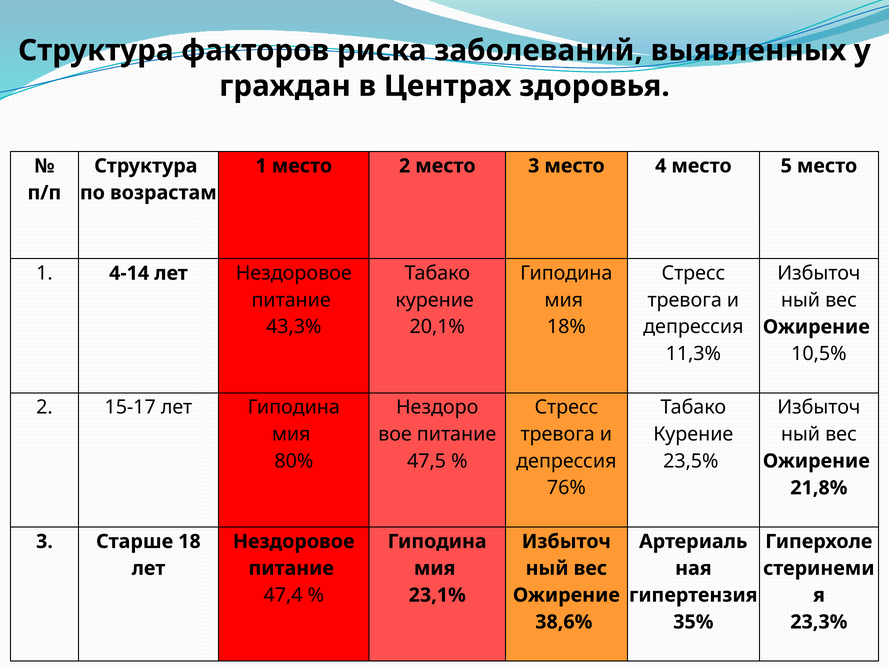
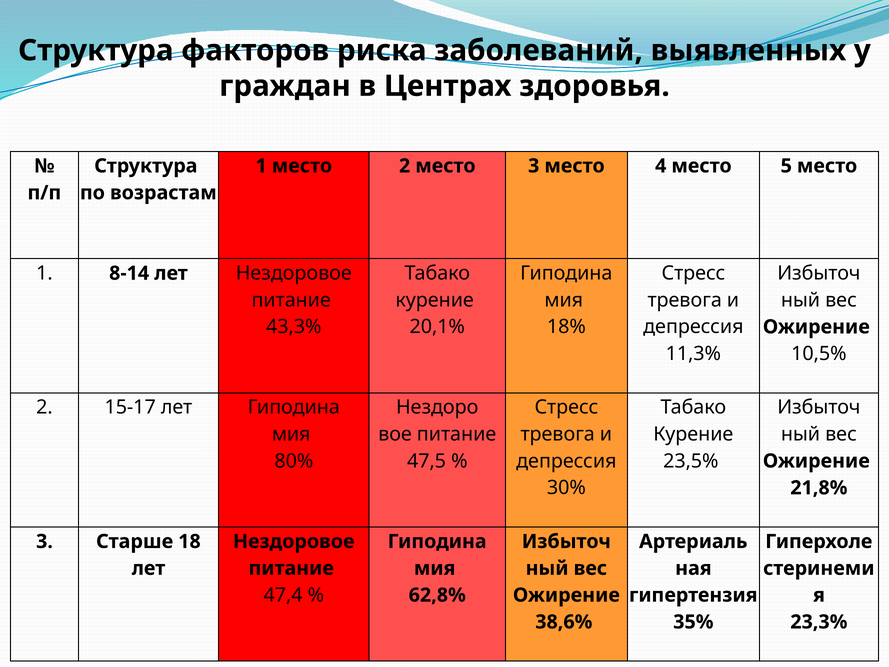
4-14: 4-14 -> 8-14 (129, 273)
76%: 76% -> 30% (566, 488)
23,1%: 23,1% -> 62,8% (437, 595)
